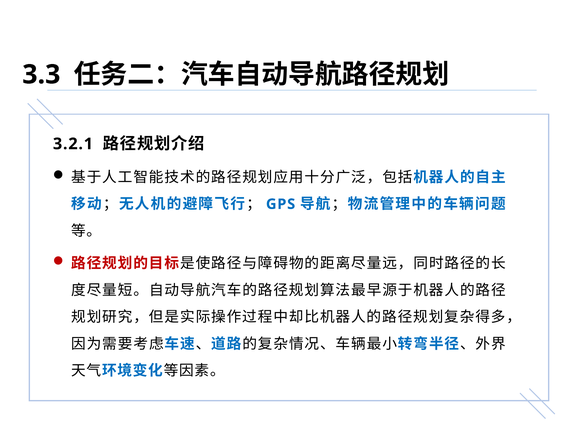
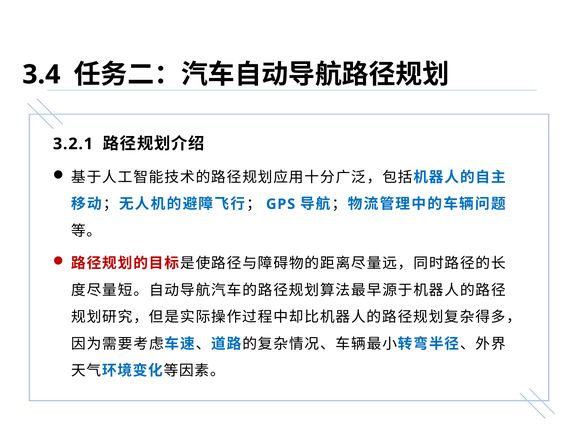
3.3: 3.3 -> 3.4 (41, 75)
